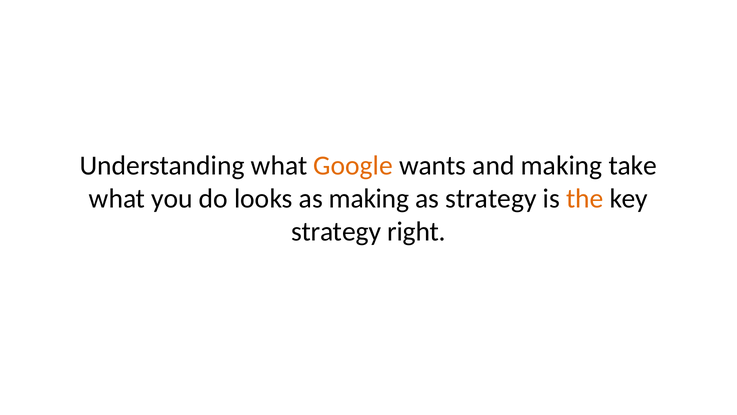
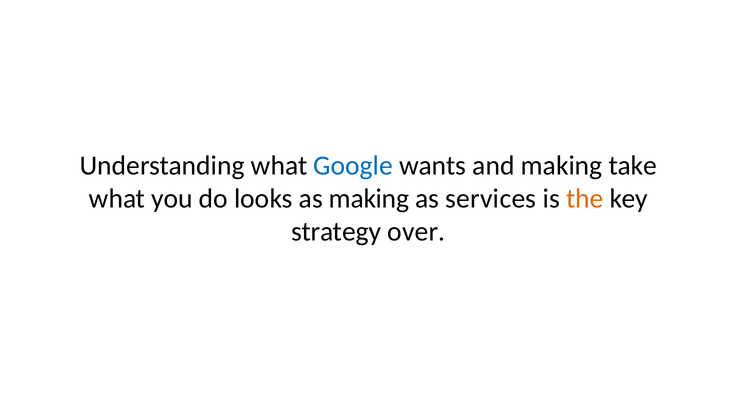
Google colour: orange -> blue (353, 165)
as strategy: strategy -> services (491, 199)
right: right -> over (416, 232)
